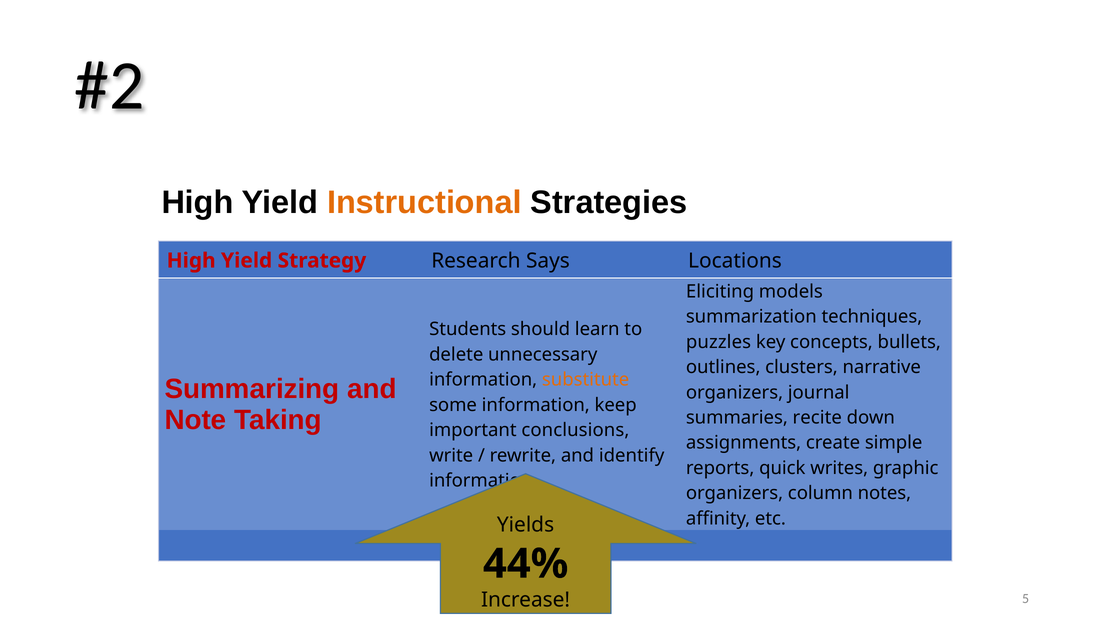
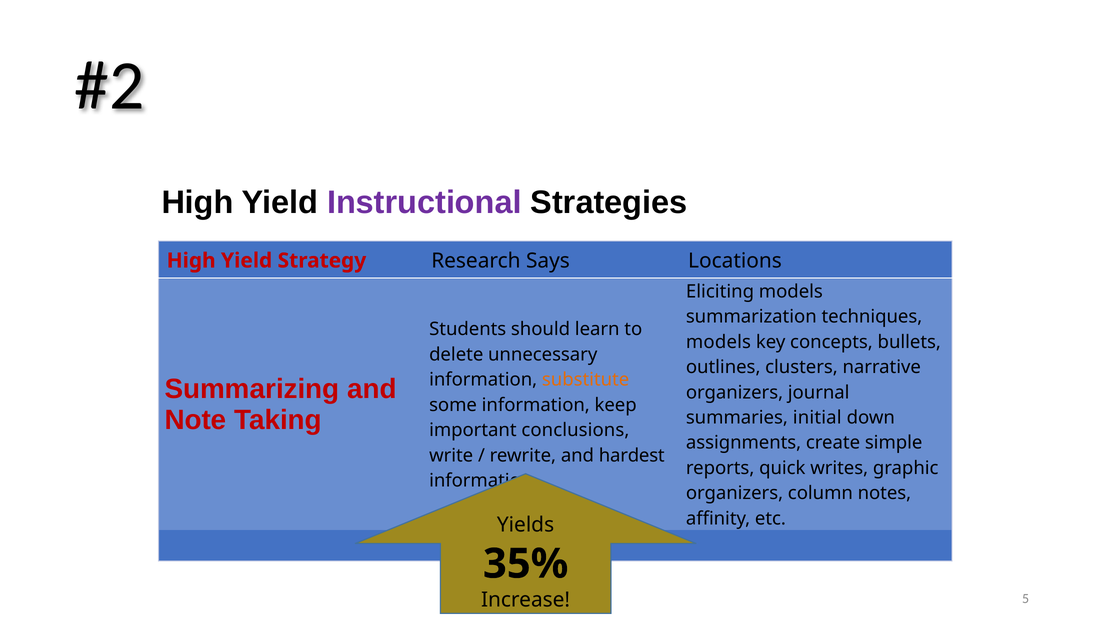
Instructional colour: orange -> purple (424, 203)
puzzles: puzzles -> models (718, 342)
recite: recite -> initial (817, 417)
identify: identify -> hardest (632, 455)
44%: 44% -> 35% (526, 564)
